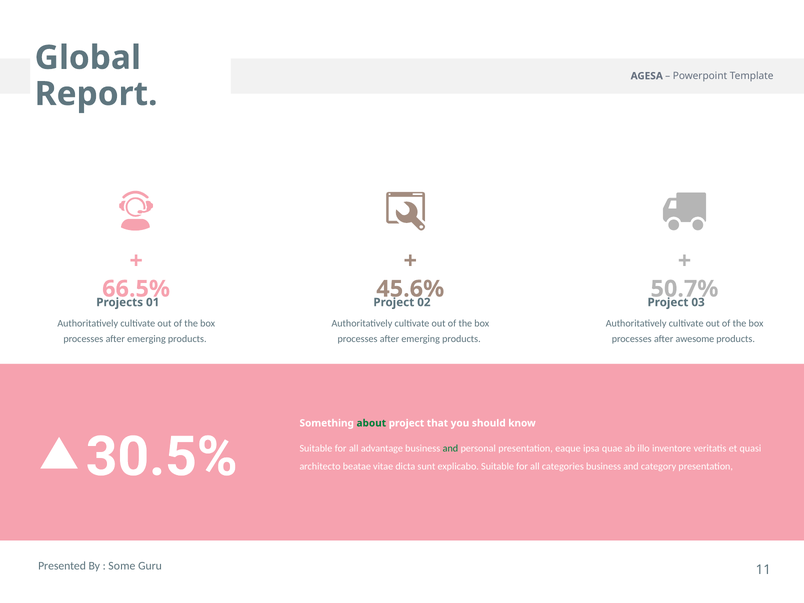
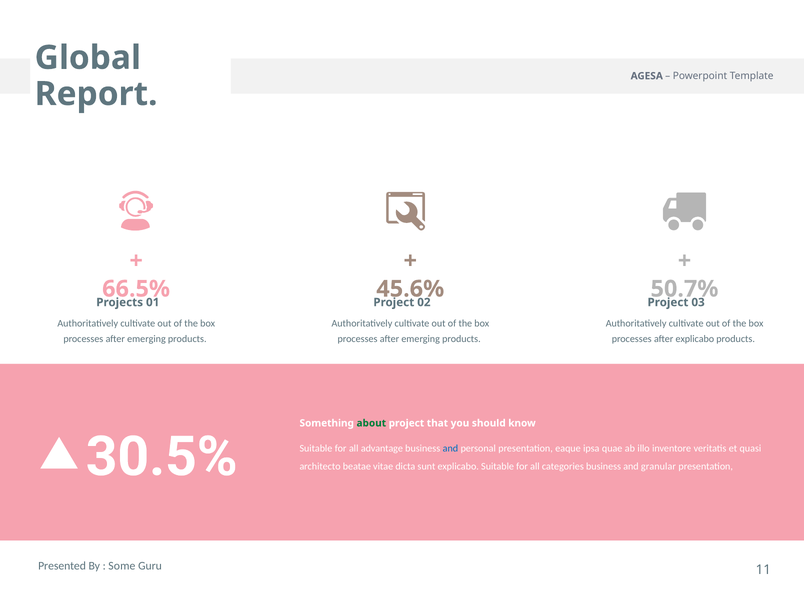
after awesome: awesome -> explicabo (695, 339)
and colour: green -> blue (450, 448)
category: category -> granular (658, 466)
